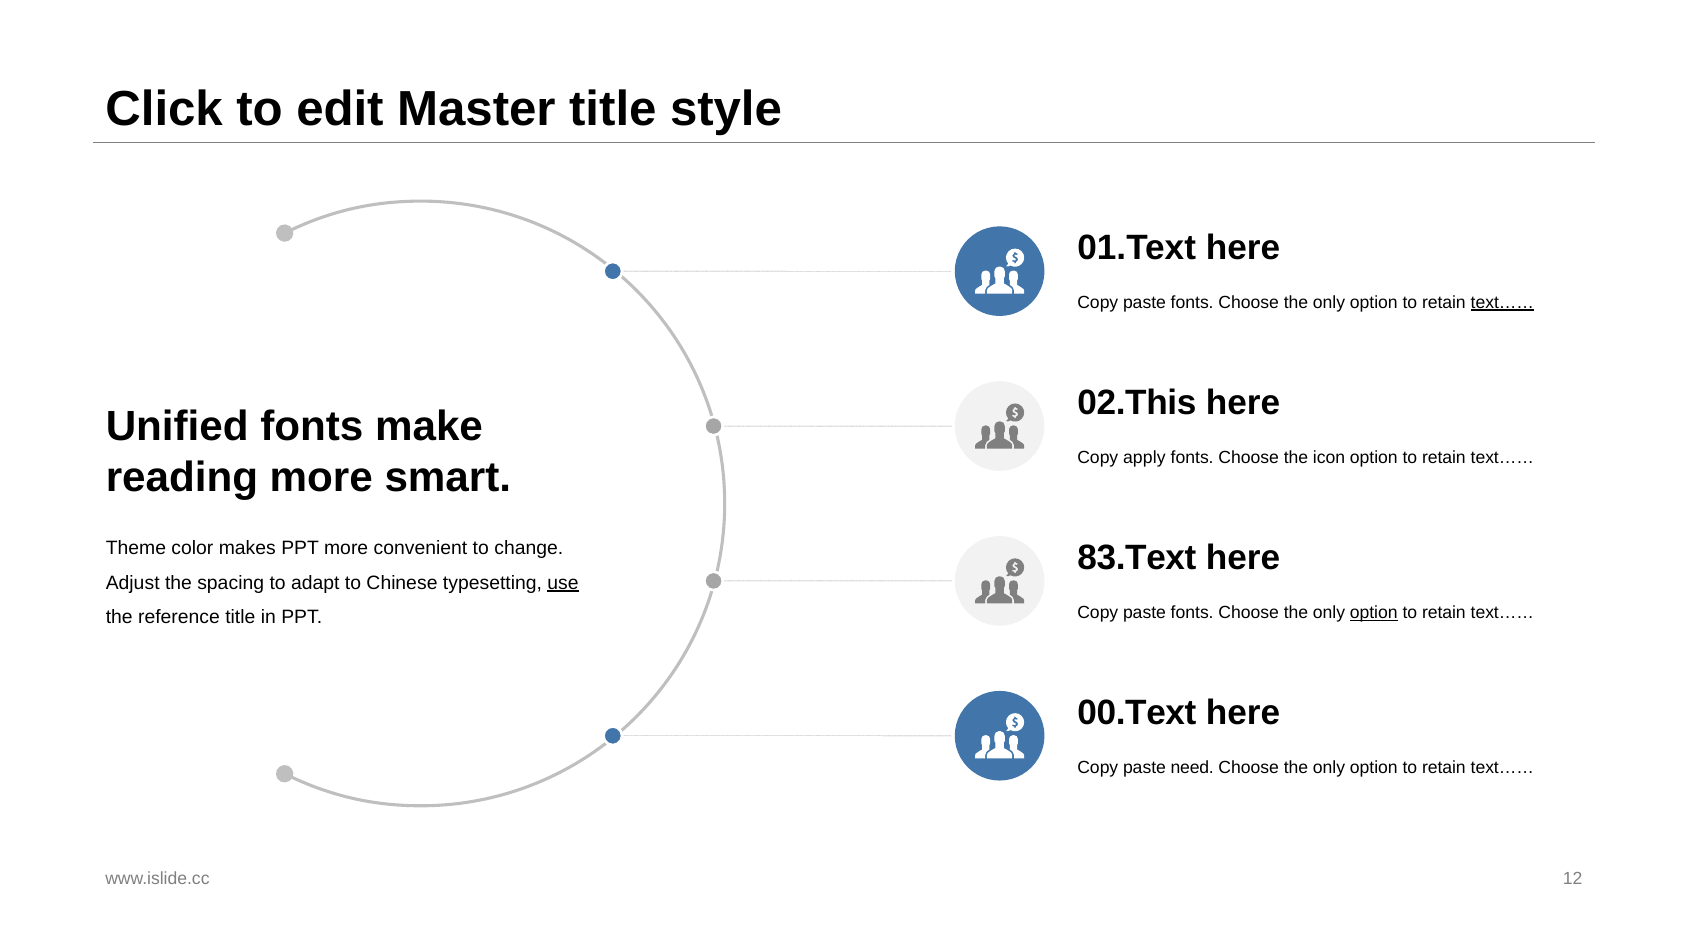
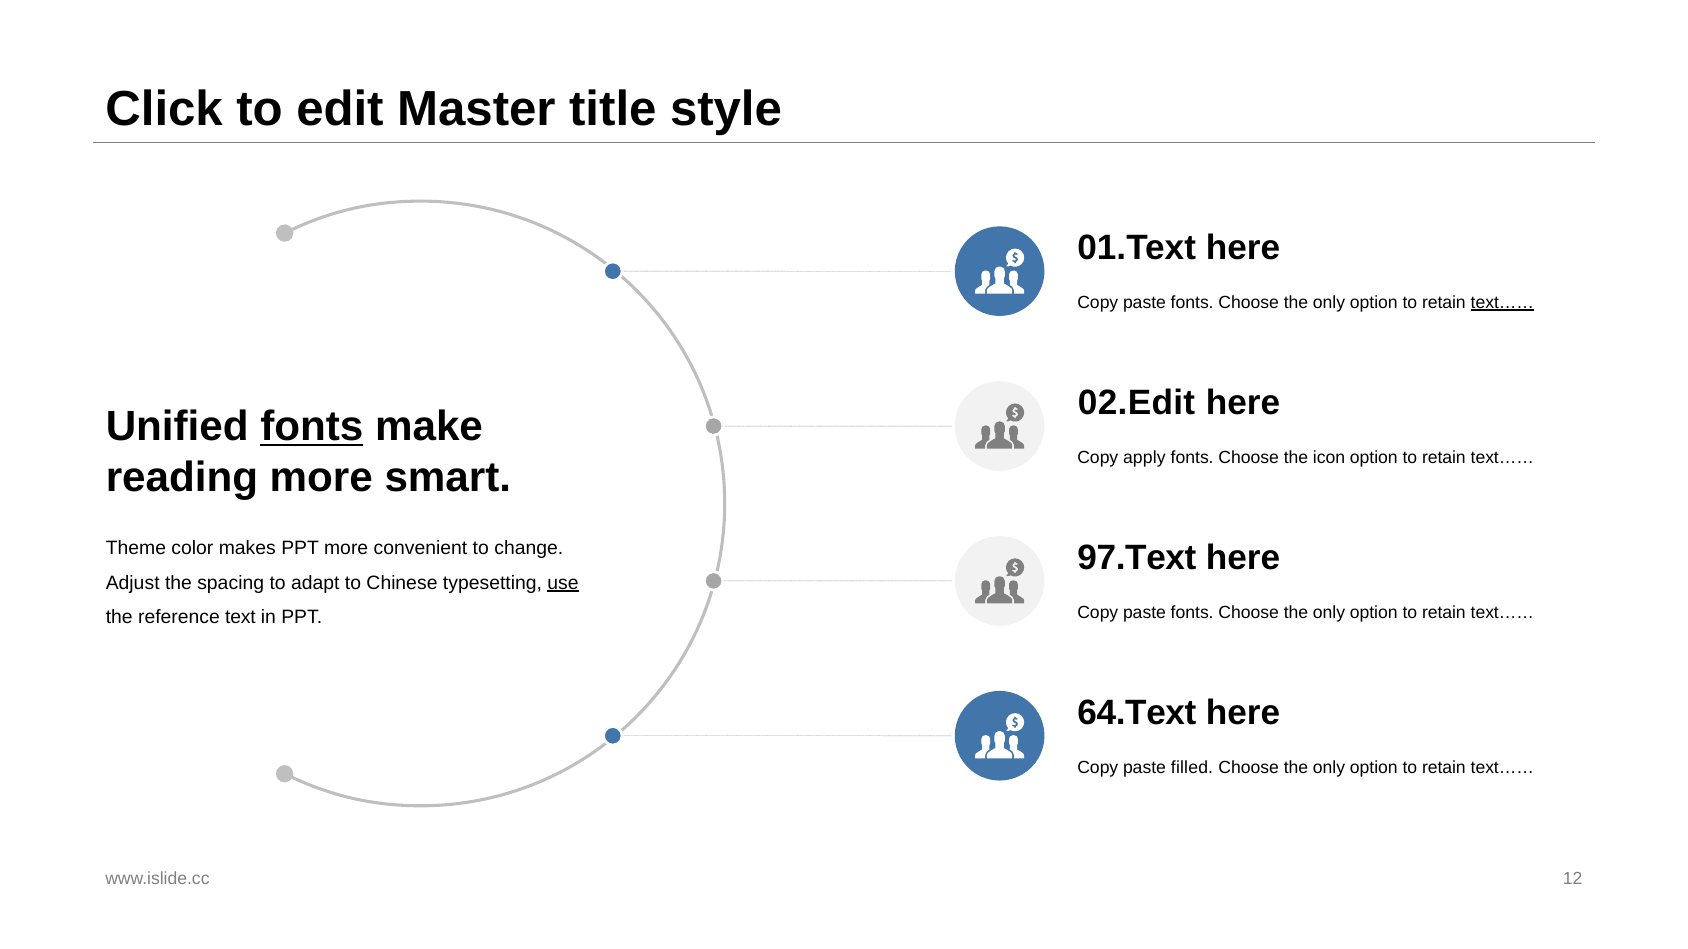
02.This: 02.This -> 02.Edit (1137, 403)
fonts underline: none -> present (312, 427)
83.Text: 83.Text -> 97.Text (1137, 558)
option underline: present -> none (1374, 613)
reference title: title -> text (240, 618)
00.Text: 00.Text -> 64.Text (1137, 713)
need: need -> filled (1192, 768)
